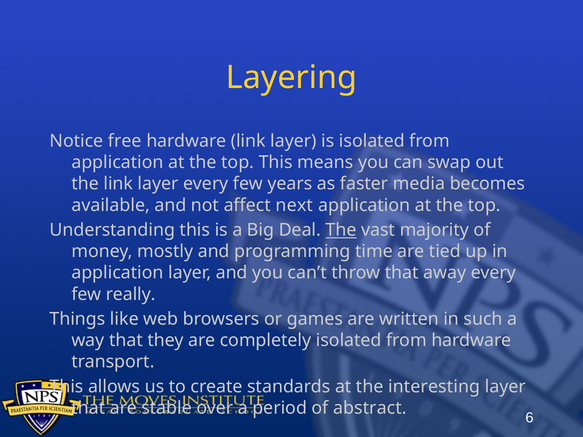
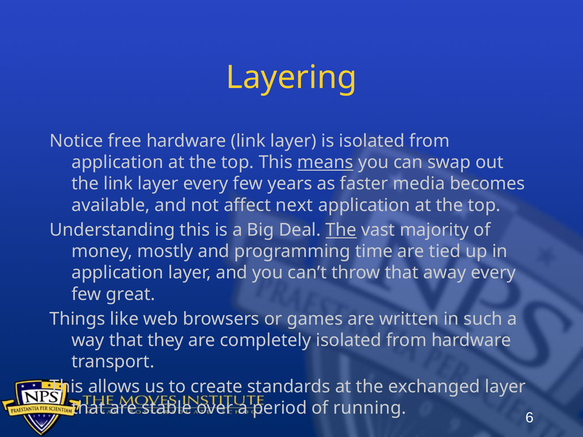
means underline: none -> present (325, 163)
really: really -> great (131, 294)
interesting: interesting -> exchanged (434, 387)
abstract: abstract -> running (370, 408)
